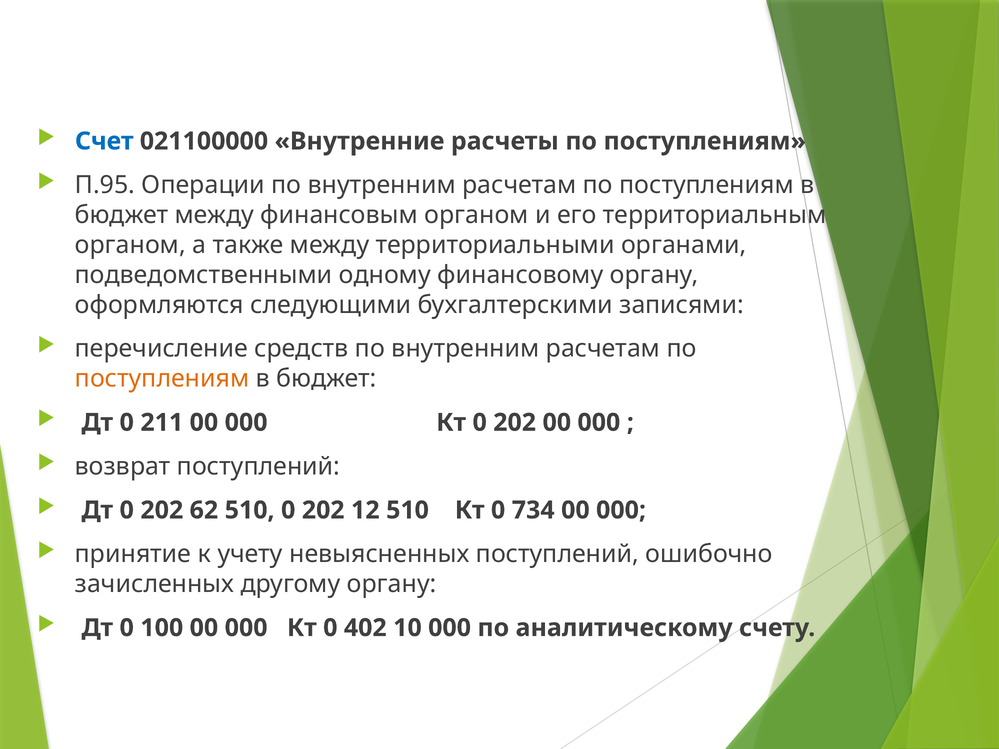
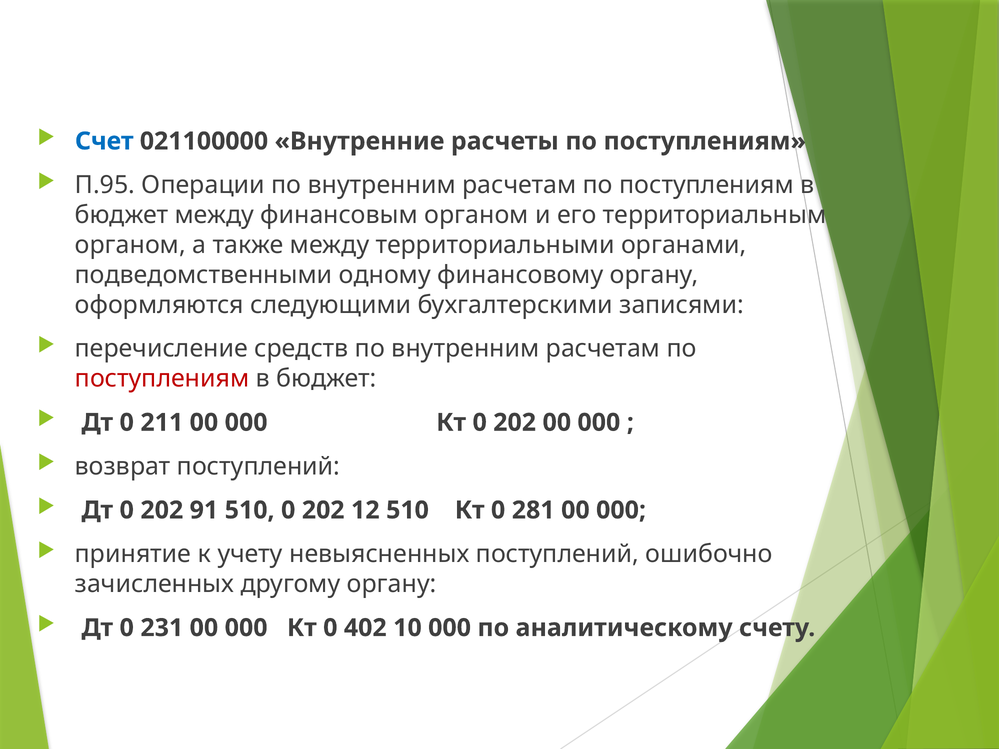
поступлениям colour: orange -> red (162, 379)
62: 62 -> 91 (204, 510)
734: 734 -> 281 (533, 510)
100: 100 -> 231 (162, 628)
